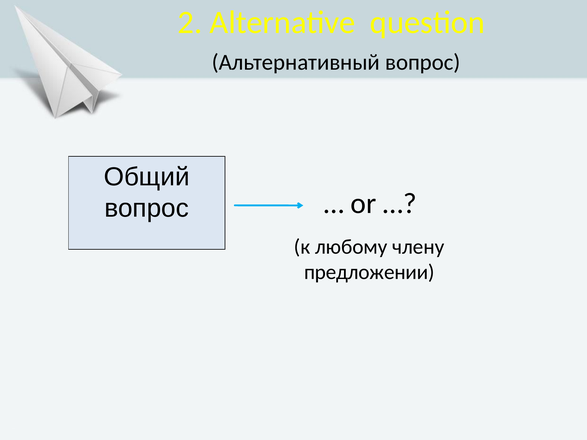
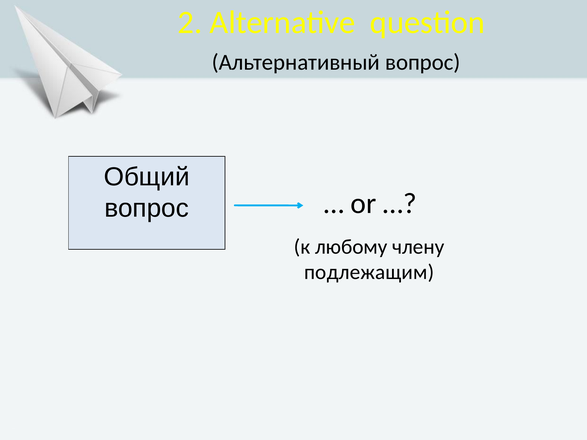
предложении: предложении -> подлежащим (369, 272)
